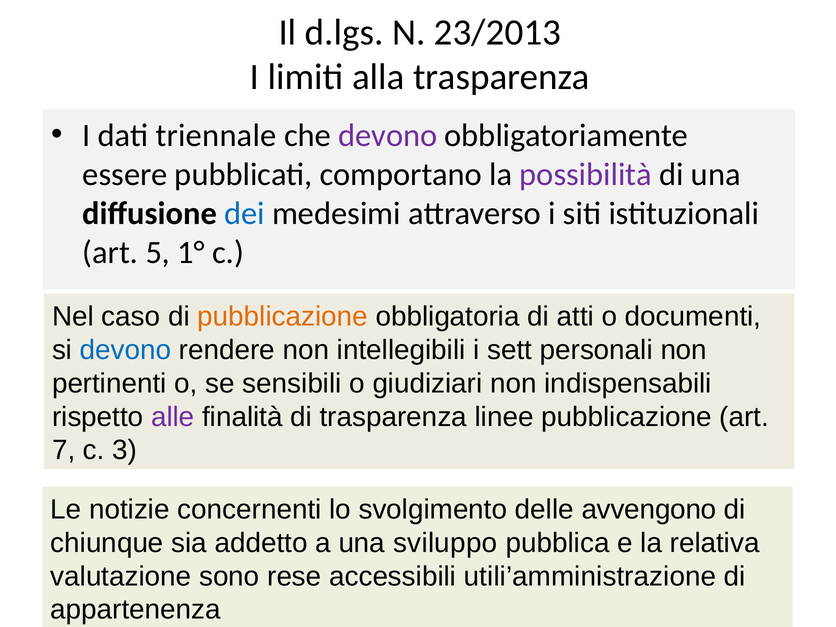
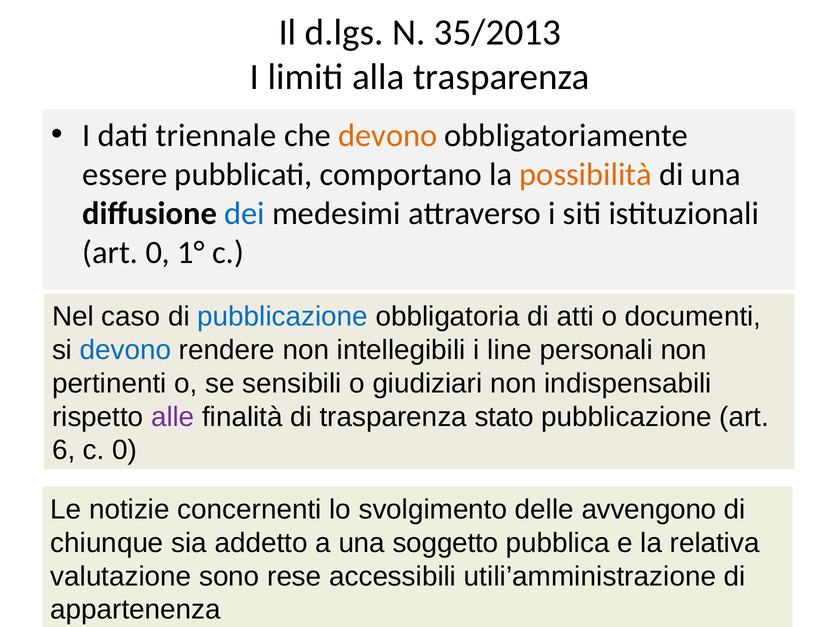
23/2013: 23/2013 -> 35/2013 (498, 33)
devono colour: purple -> orange (388, 135)
possibilità colour: purple -> orange (586, 174)
art 5: 5 -> 0 (158, 252)
pubblicazione colour: orange -> blue (283, 317)
sett: sett -> line (509, 350)
linee: linee -> stato (504, 417)
7: 7 -> 6 (64, 450)
c 3: 3 -> 0 (125, 450)
sviluppo: sviluppo -> soggetto (445, 543)
